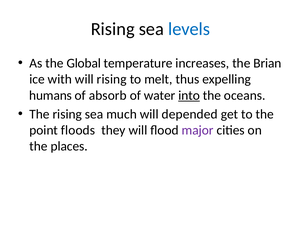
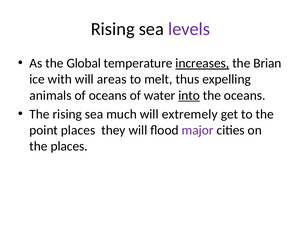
levels colour: blue -> purple (189, 29)
increases underline: none -> present (202, 63)
will rising: rising -> areas (112, 79)
humans: humans -> animals (50, 95)
of absorb: absorb -> oceans (108, 95)
depended: depended -> extremely (190, 114)
point floods: floods -> places (78, 130)
